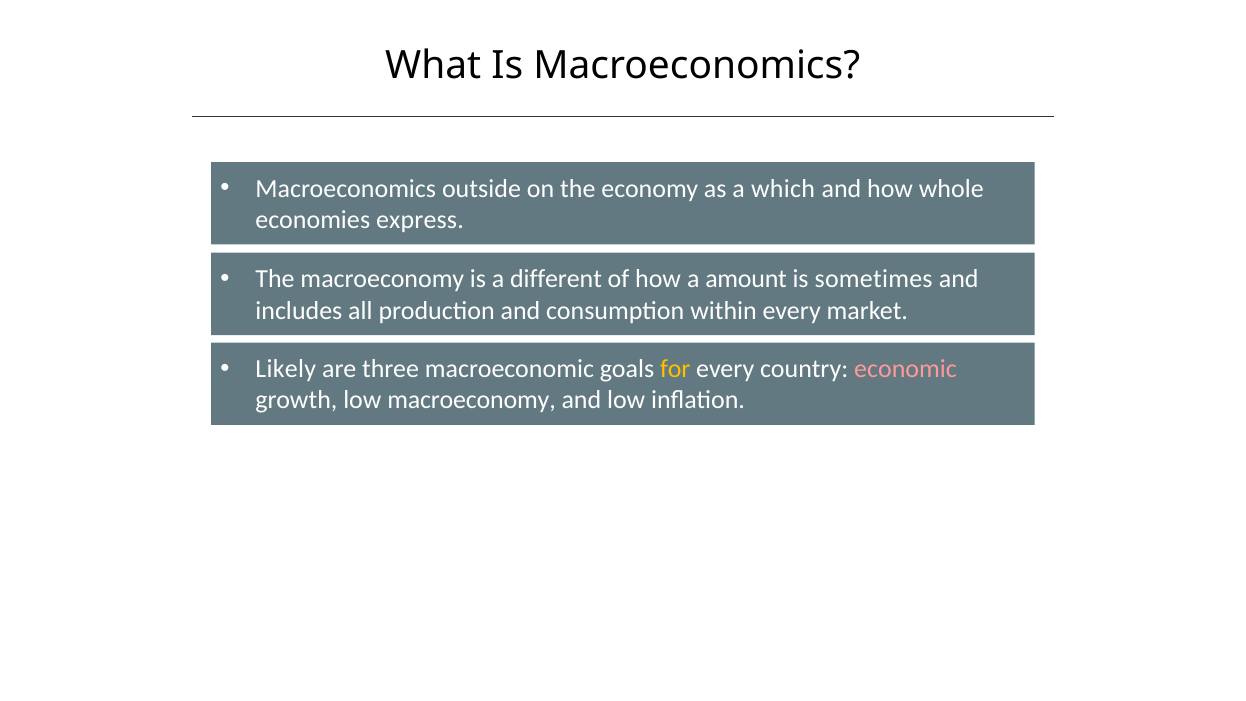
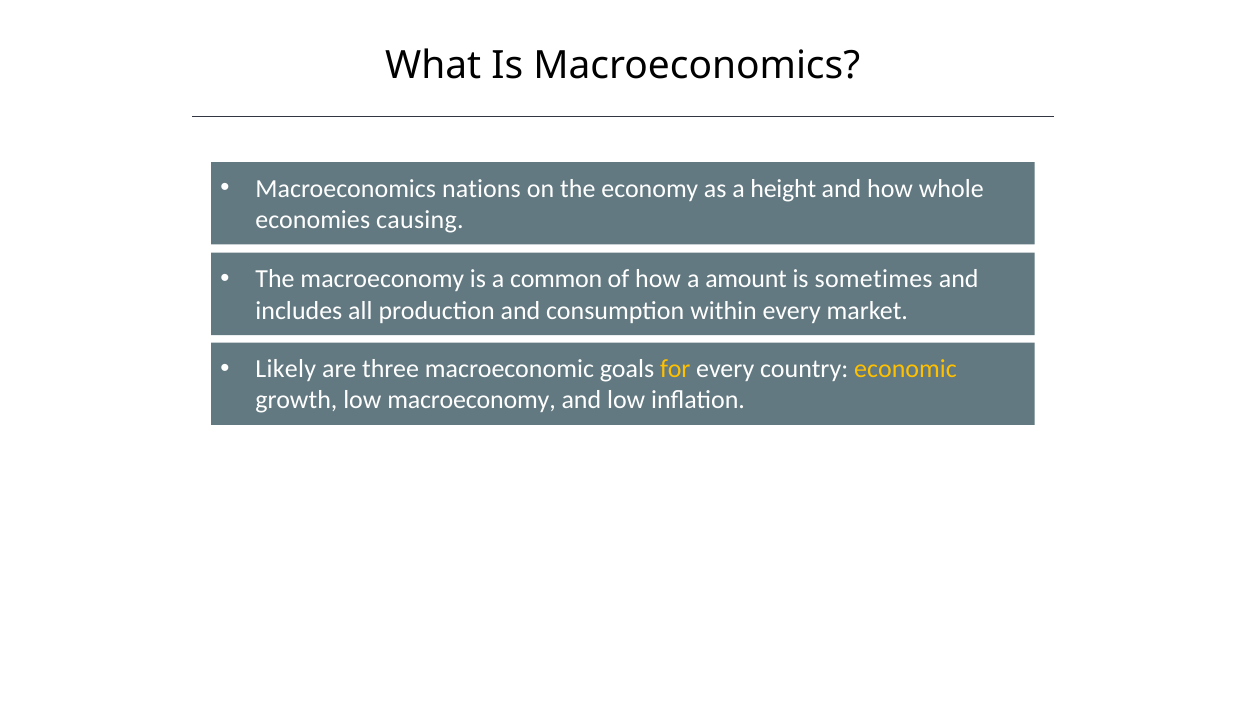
outside: outside -> nations (481, 189)
which: which -> height (783, 189)
express: express -> causing (420, 220)
different: different -> common (556, 279)
economic colour: pink -> yellow (906, 369)
